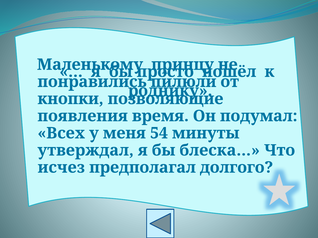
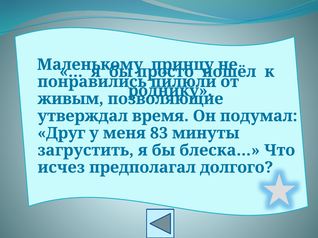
кнопки: кнопки -> живым (71, 99)
появления: появления -> утверждал (83, 116)
Всех: Всех -> Друг (61, 133)
54: 54 -> 83 (159, 133)
утверждал: утверждал -> загрустить (86, 151)
